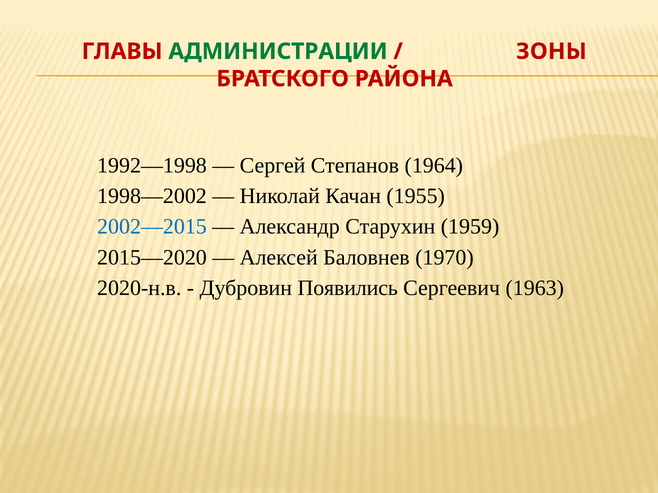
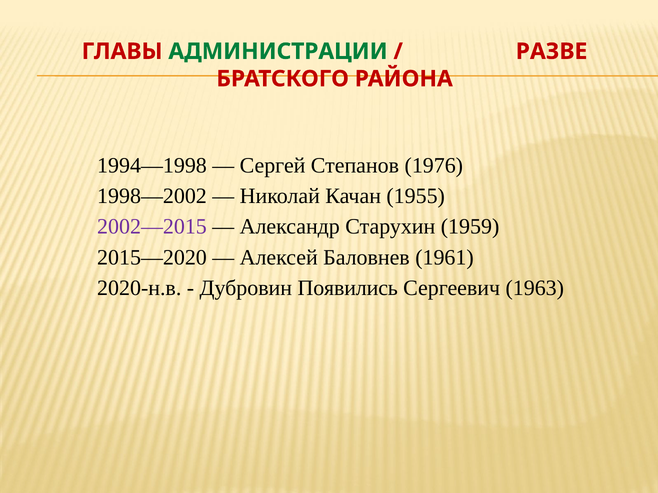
ЗОНЫ: ЗОНЫ -> РАЗВЕ (552, 51)
1992—1998: 1992—1998 -> 1994—1998 (152, 165)
1964: 1964 -> 1976 (434, 165)
2002—2015 colour: blue -> purple (152, 227)
1970: 1970 -> 1961 (444, 258)
